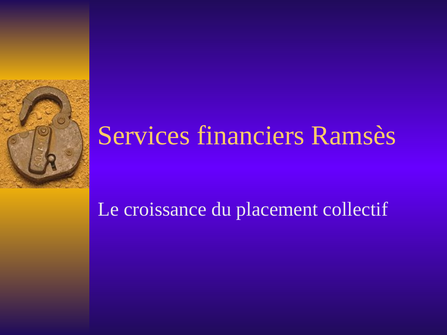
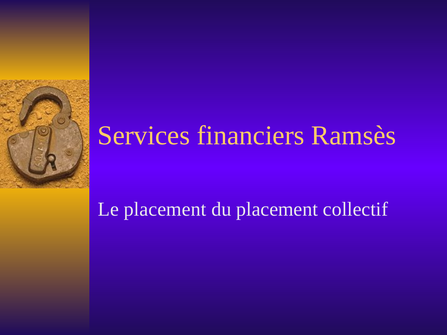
Le croissance: croissance -> placement (165, 210)
